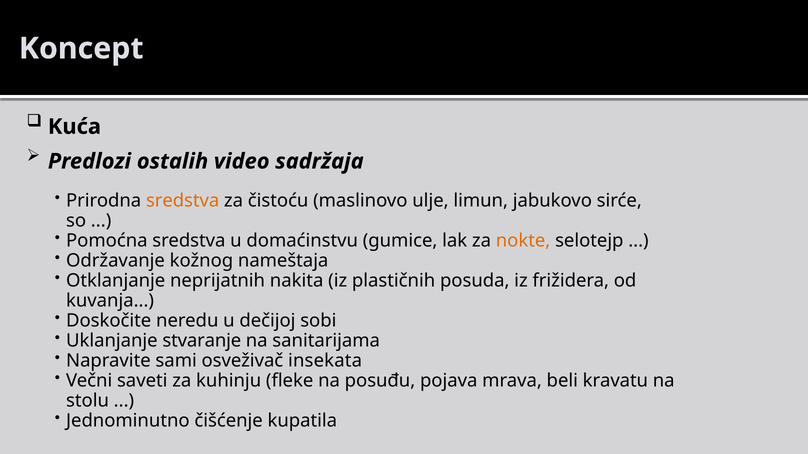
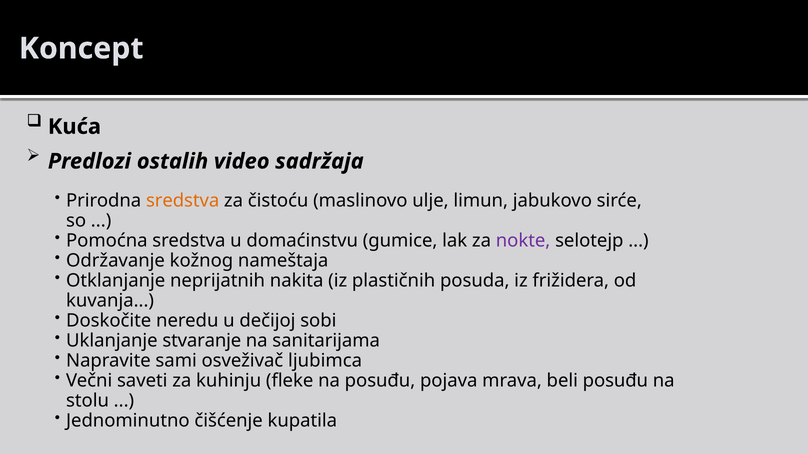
nokte colour: orange -> purple (523, 241)
insekata: insekata -> ljubimca (325, 361)
beli kravatu: kravatu -> posuđu (615, 381)
